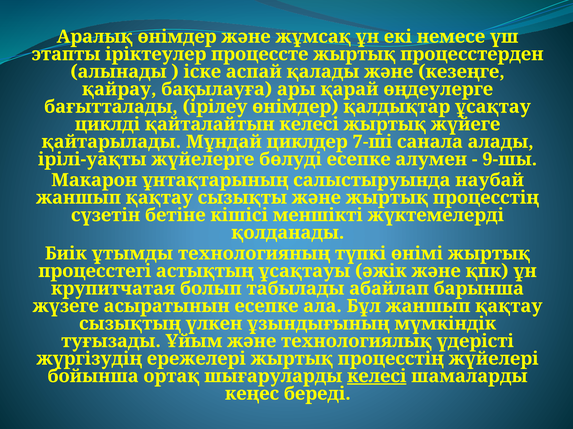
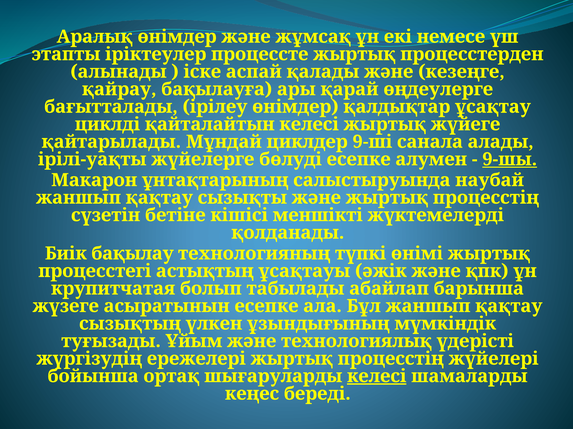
7-шi: 7-шi -> 9-шi (372, 142)
9-шы underline: none -> present (510, 160)
ұтымды: ұтымды -> бақылау (133, 254)
